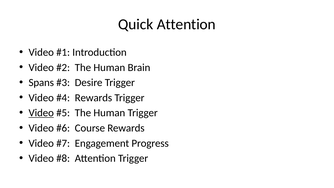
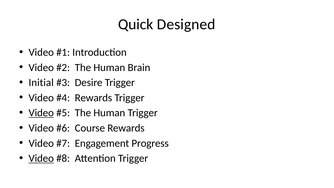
Quick Attention: Attention -> Designed (186, 24)
Spans: Spans -> Initial (41, 83)
Video underline: none -> present (41, 158)
